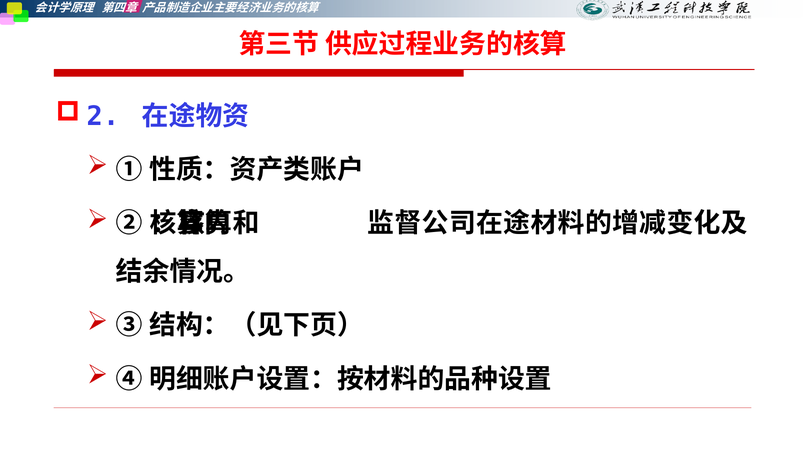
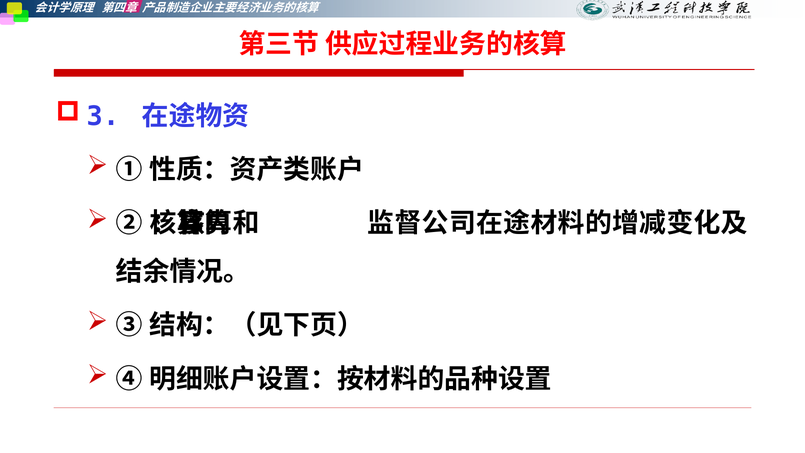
2: 2 -> 3 (103, 116)
